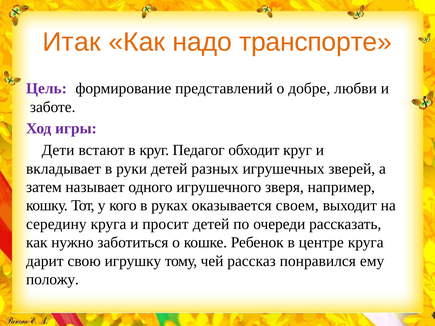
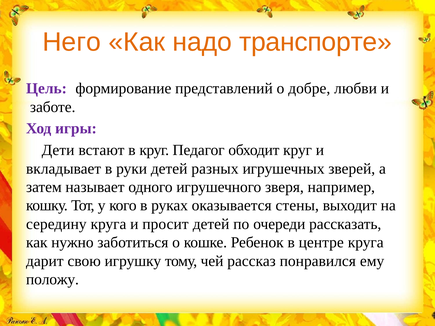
Итак: Итак -> Него (72, 42)
своем: своем -> стены (297, 206)
